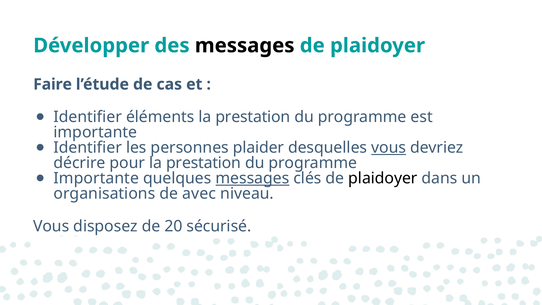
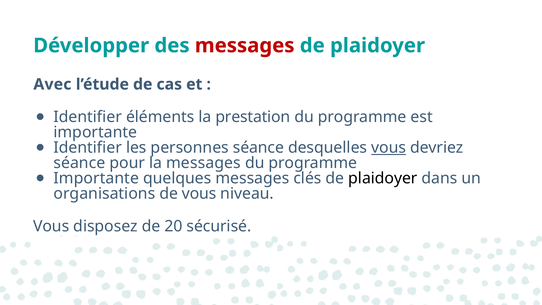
messages colour: black -> red (245, 46)
Faire: Faire -> Avec (52, 84)
personnes plaider: plaider -> séance (258, 148)
décrire: décrire -> séance (79, 163)
pour la prestation: prestation -> messages (203, 163)
messages underline: present -> none (252, 178)
de avec: avec -> vous (199, 194)
